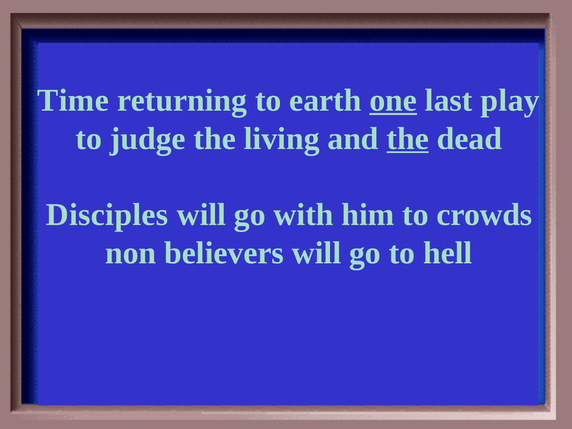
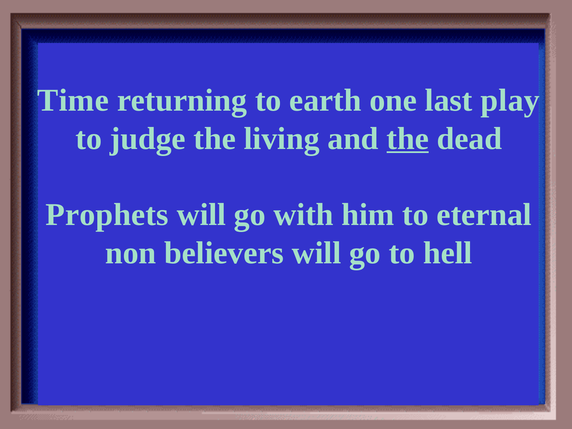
one underline: present -> none (393, 100)
Disciples: Disciples -> Prophets (107, 215)
crowds: crowds -> eternal (484, 215)
